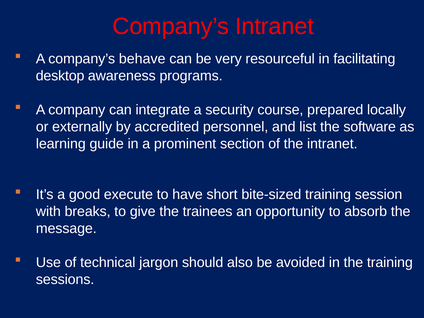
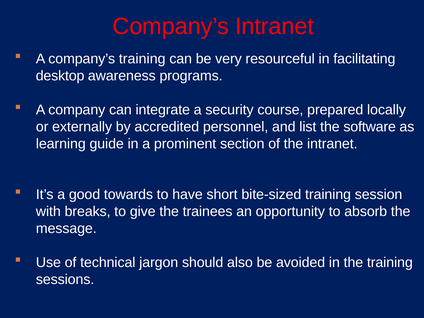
company’s behave: behave -> training (142, 59)
execute: execute -> towards (128, 195)
